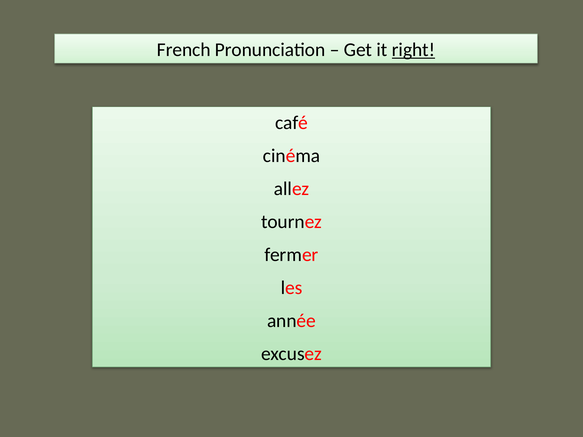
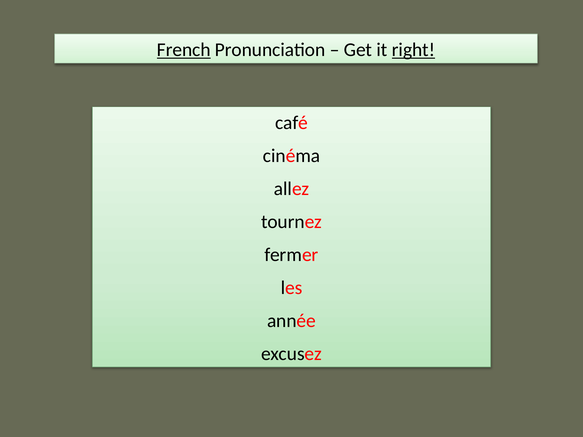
French underline: none -> present (184, 50)
